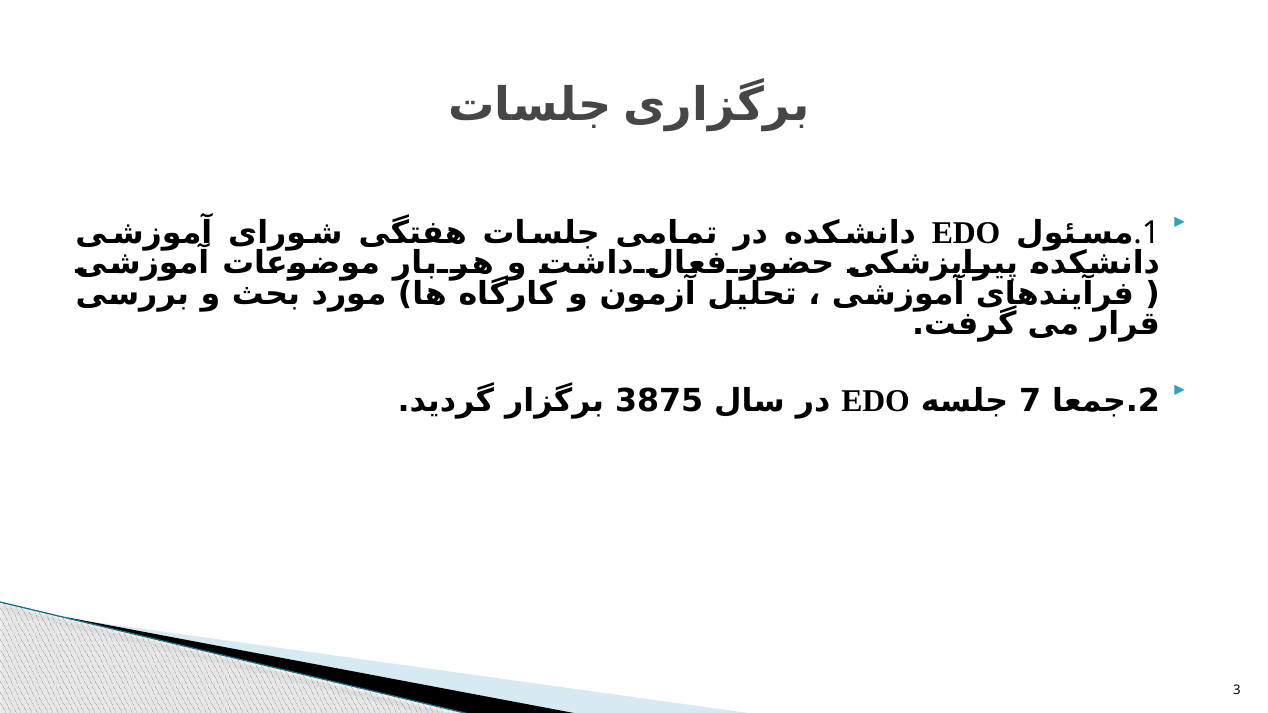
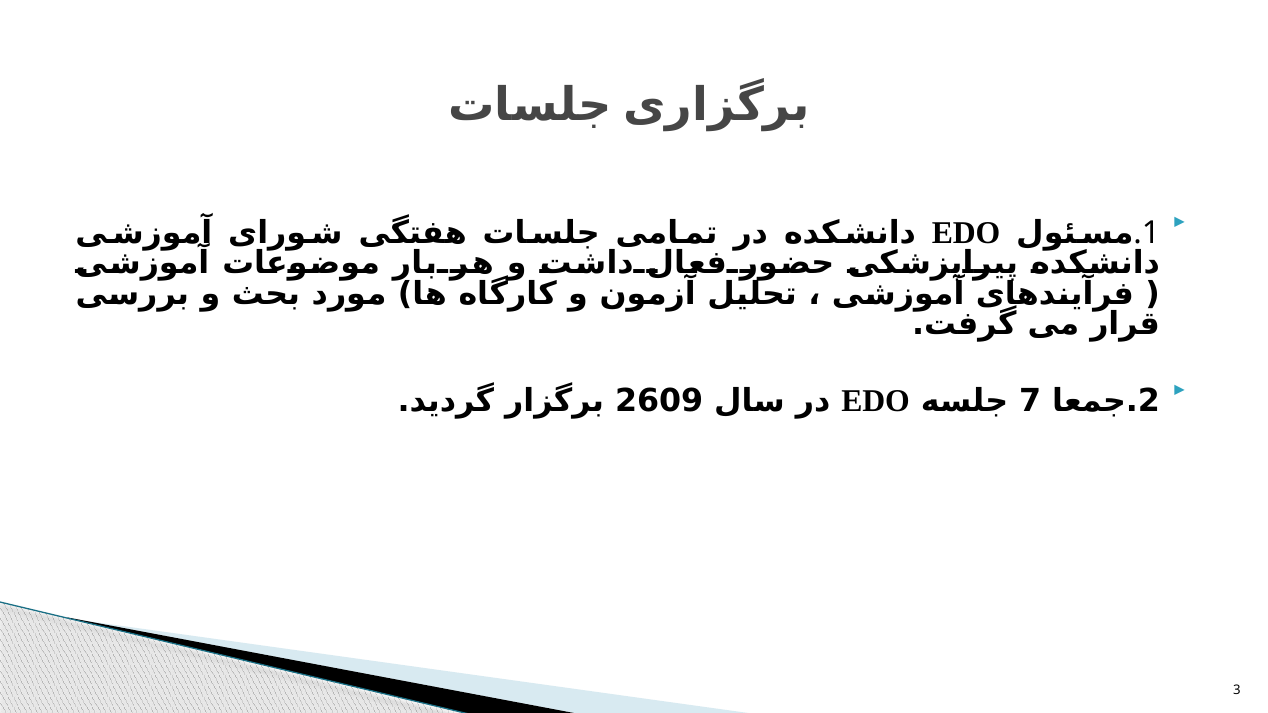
3875: 3875 -> 2609 (659, 401)
